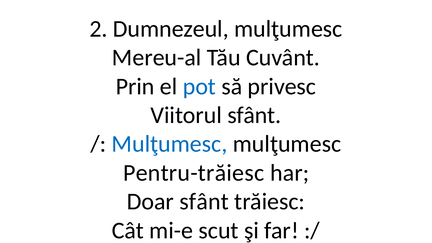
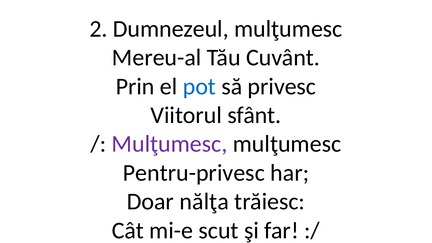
Mulţumesc colour: blue -> purple (169, 144)
Pentru-trăiesc: Pentru-trăiesc -> Pentru-privesc (194, 173)
Doar sfânt: sfânt -> nălţa (204, 202)
